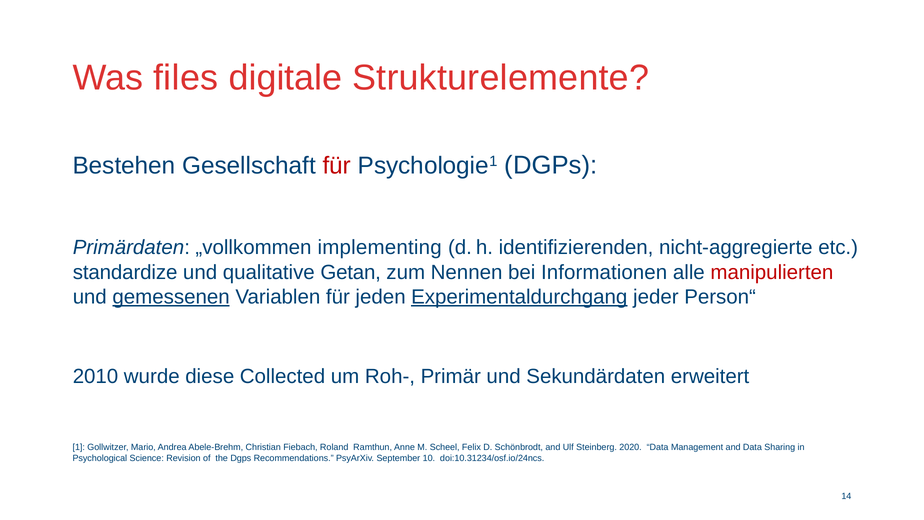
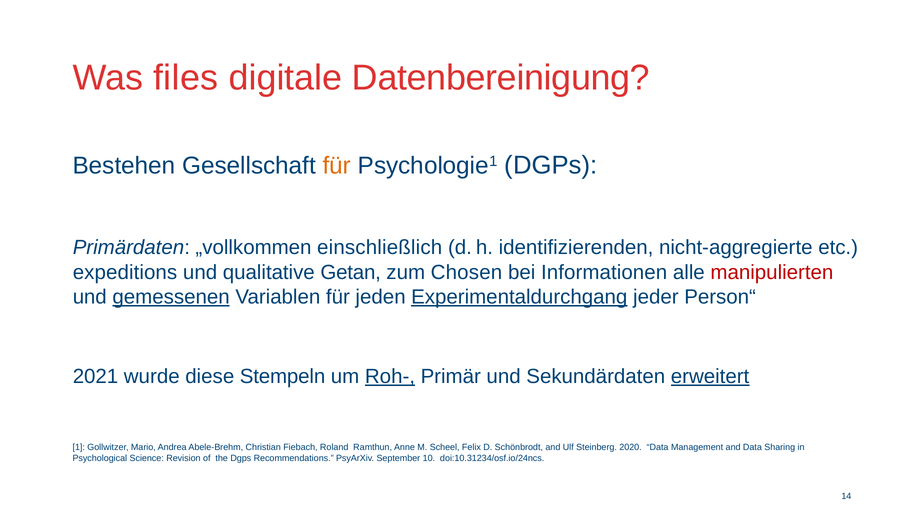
Strukturelemente: Strukturelemente -> Datenbereinigung (501, 78)
für colour: red -> orange (337, 166)
implementing: implementing -> einschließlich (380, 248)
standardize: standardize -> expeditions (125, 272)
Nennen: Nennen -> Chosen (466, 272)
2010: 2010 -> 2021 (95, 376)
Collected: Collected -> Stempeln (283, 376)
Roh- underline: none -> present (390, 376)
erweitert underline: none -> present (710, 376)
